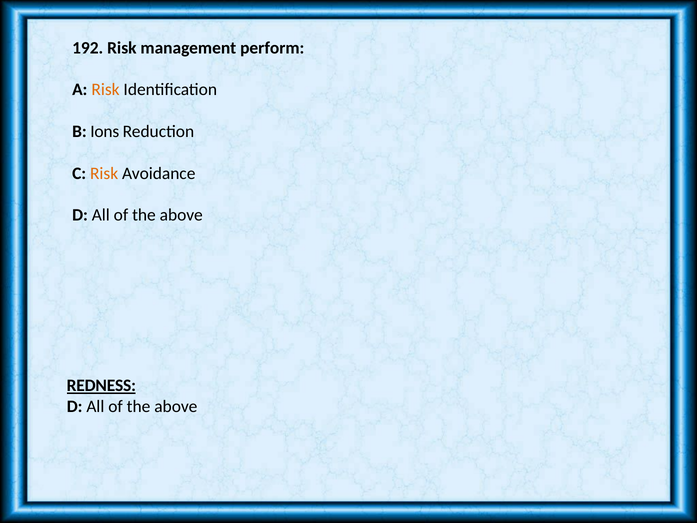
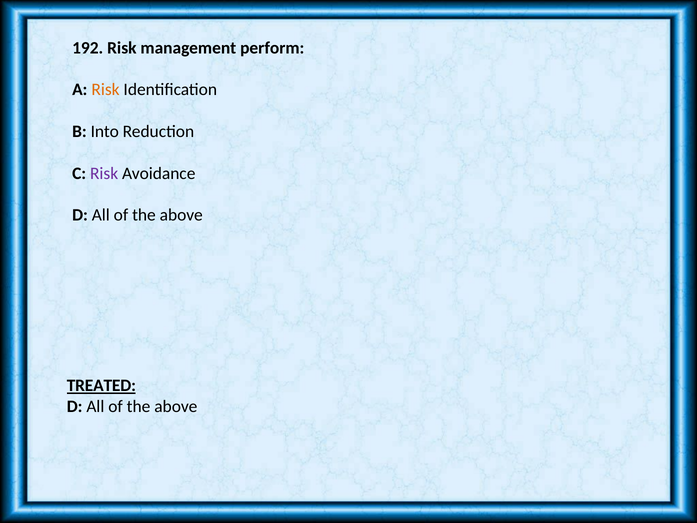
Ions: Ions -> Into (105, 131)
Risk colour: orange -> purple (104, 173)
REDNESS: REDNESS -> TREATED (101, 385)
